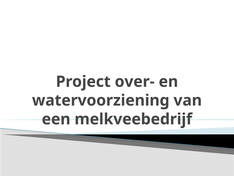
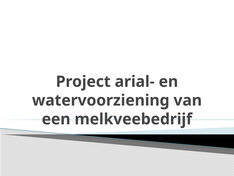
over-: over- -> arial- (135, 81)
